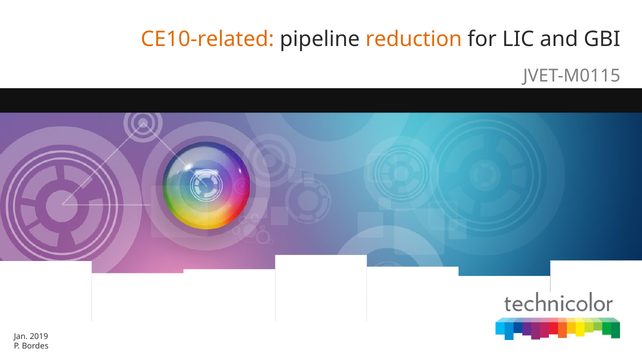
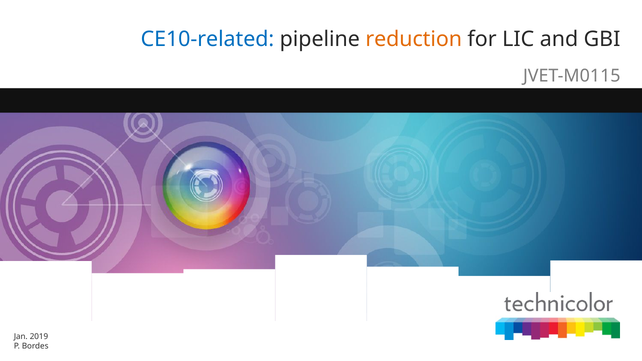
CE10-related colour: orange -> blue (207, 39)
